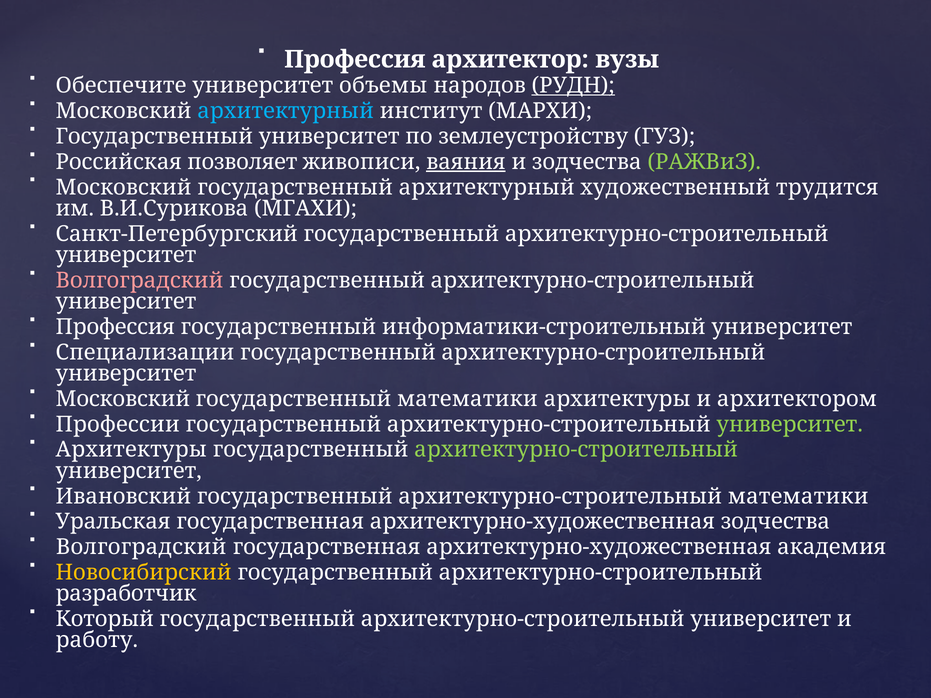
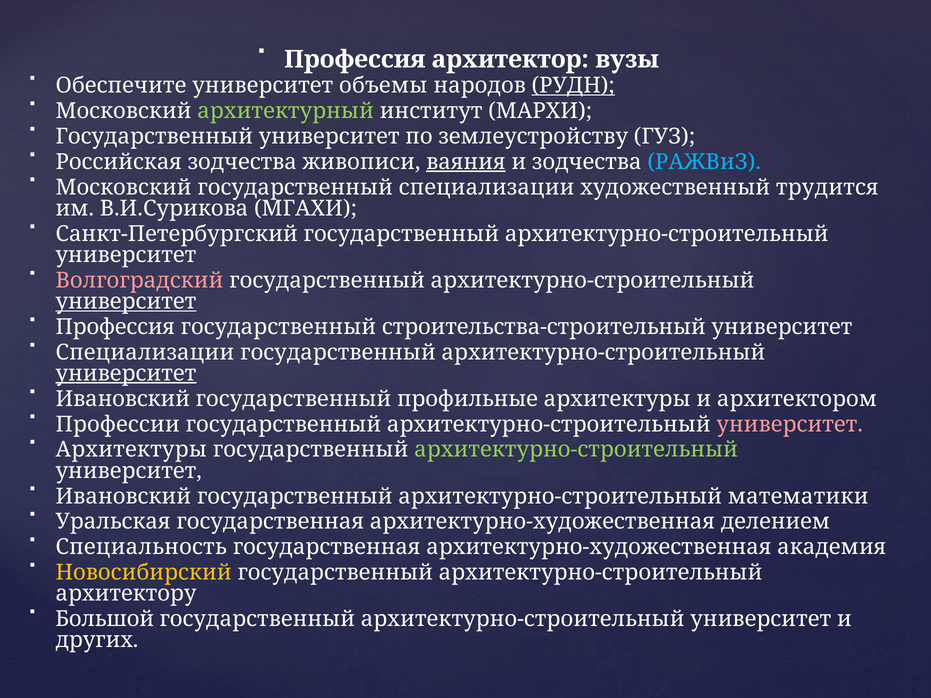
архитектурный colour: light blue -> light green (286, 111)
Российская позволяет: позволяет -> зодчества (242, 162)
РАЖВиЗ colour: light green -> light blue (704, 162)
государственный архитектурный: архитектурный -> специализации (487, 187)
университет underline: none -> present (126, 302)
информатики-строительный: информатики-строительный -> строительства-строительный (544, 327)
университет underline: none -> present (126, 374)
Московский: Московский -> Ивановский (123, 399)
государственный математики: математики -> профильные (467, 399)
университет colour: light green -> pink (790, 424)
архитектурно-художественная зодчества: зодчества -> делением (775, 522)
Волгоградский: Волгоградский -> Специальность (141, 547)
разработчик: разработчик -> архитектору (126, 594)
Который: Который -> Большой (105, 619)
работу: работу -> других (97, 640)
